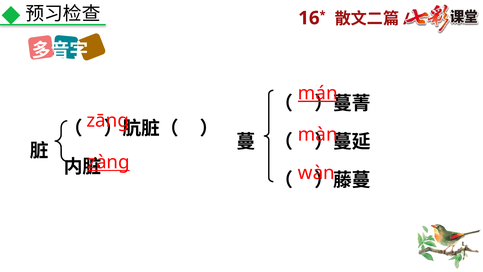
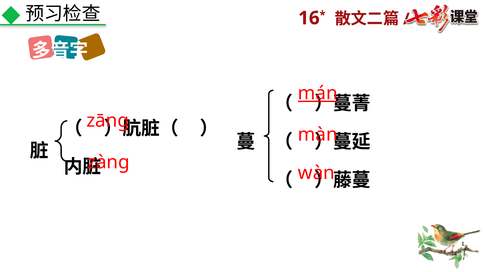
zàng underline: present -> none (108, 162)
